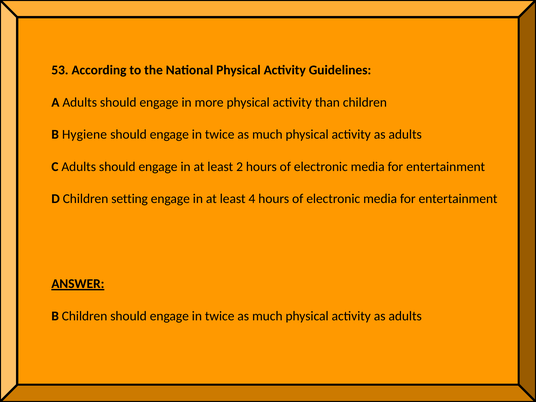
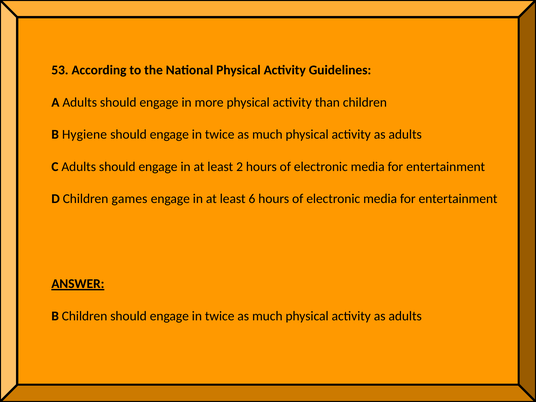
setting: setting -> games (129, 199)
4: 4 -> 6 (252, 199)
